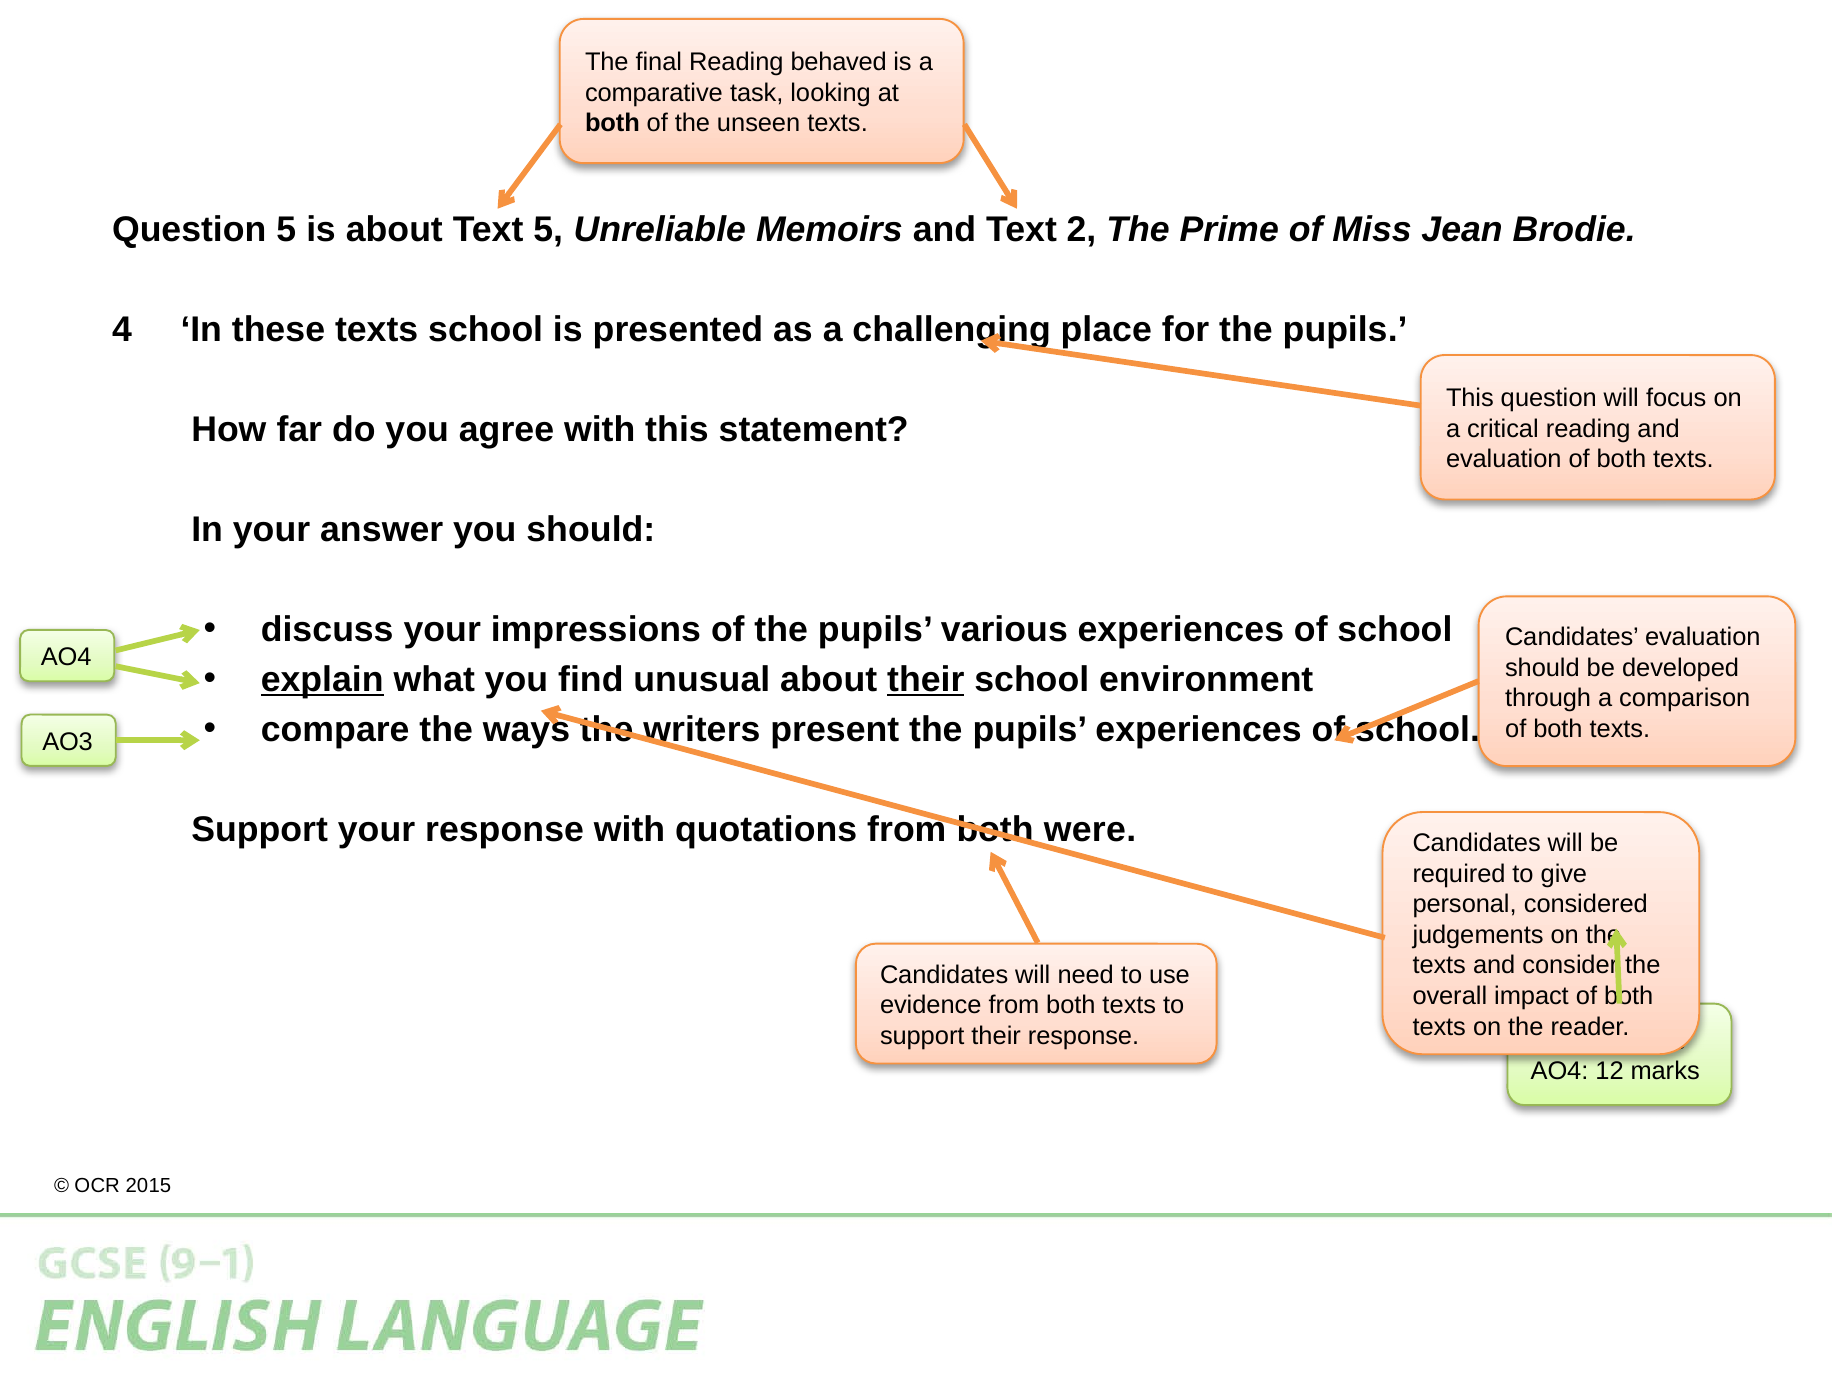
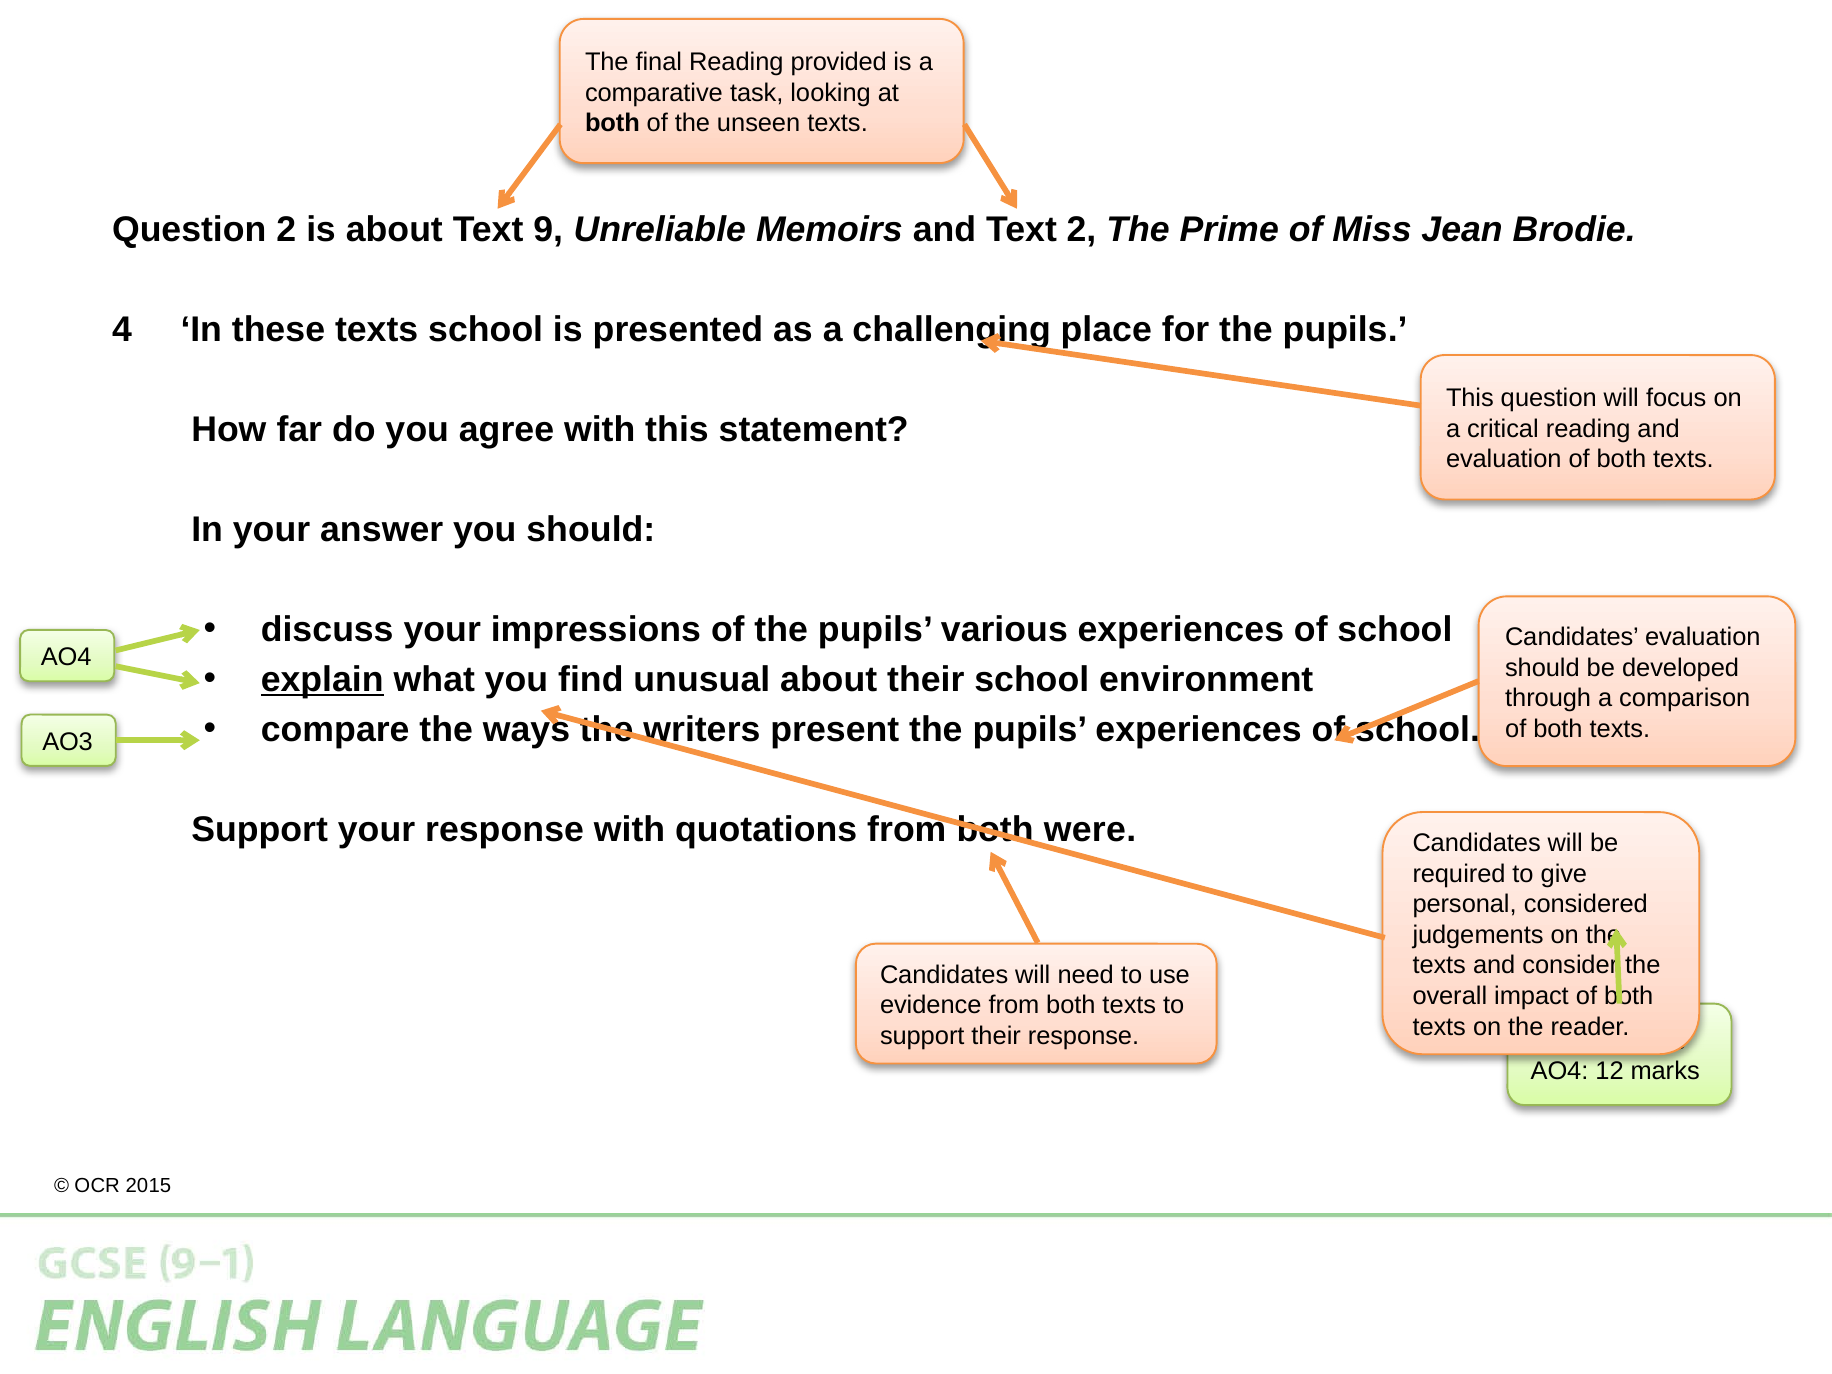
behaved: behaved -> provided (839, 62)
Question 5: 5 -> 2 (286, 230)
Text 5: 5 -> 9 (548, 230)
their underline: present -> none (926, 679)
